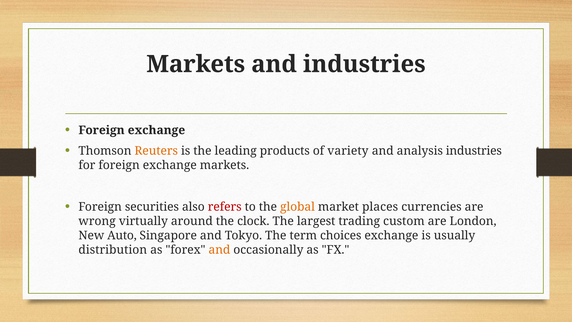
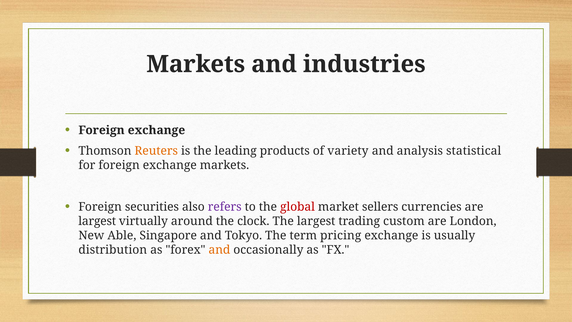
analysis industries: industries -> statistical (474, 151)
refers colour: red -> purple (225, 207)
global colour: orange -> red (298, 207)
places: places -> sellers (380, 207)
wrong: wrong -> largest (97, 221)
Auto: Auto -> Able (122, 235)
choices: choices -> pricing (341, 235)
